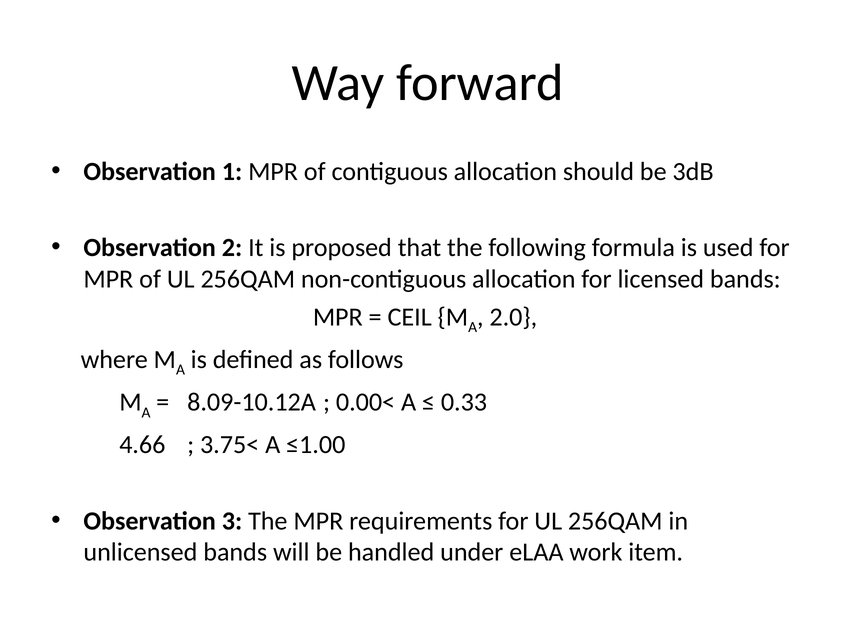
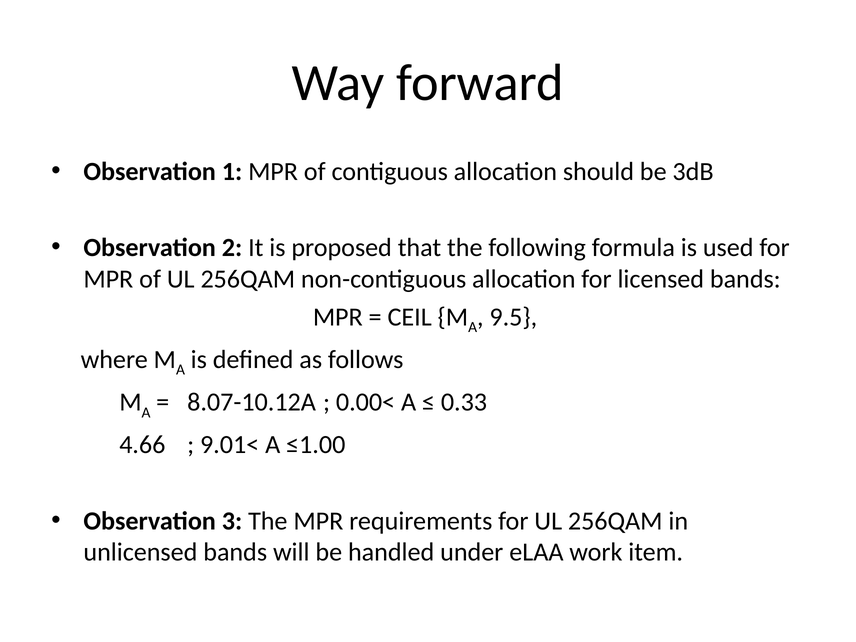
2.0: 2.0 -> 9.5 (513, 317)
8.09-10.12A: 8.09-10.12A -> 8.07-10.12A (252, 402)
3.75<: 3.75< -> 9.01< (230, 445)
